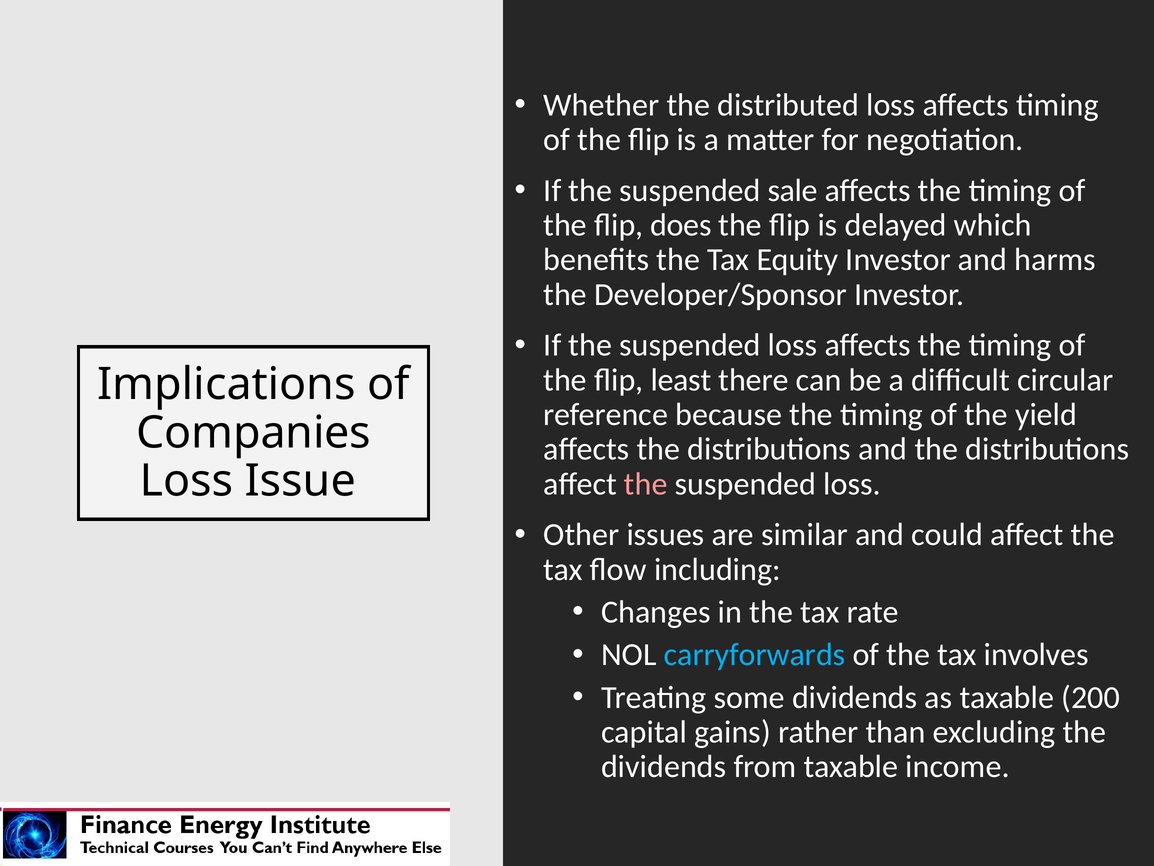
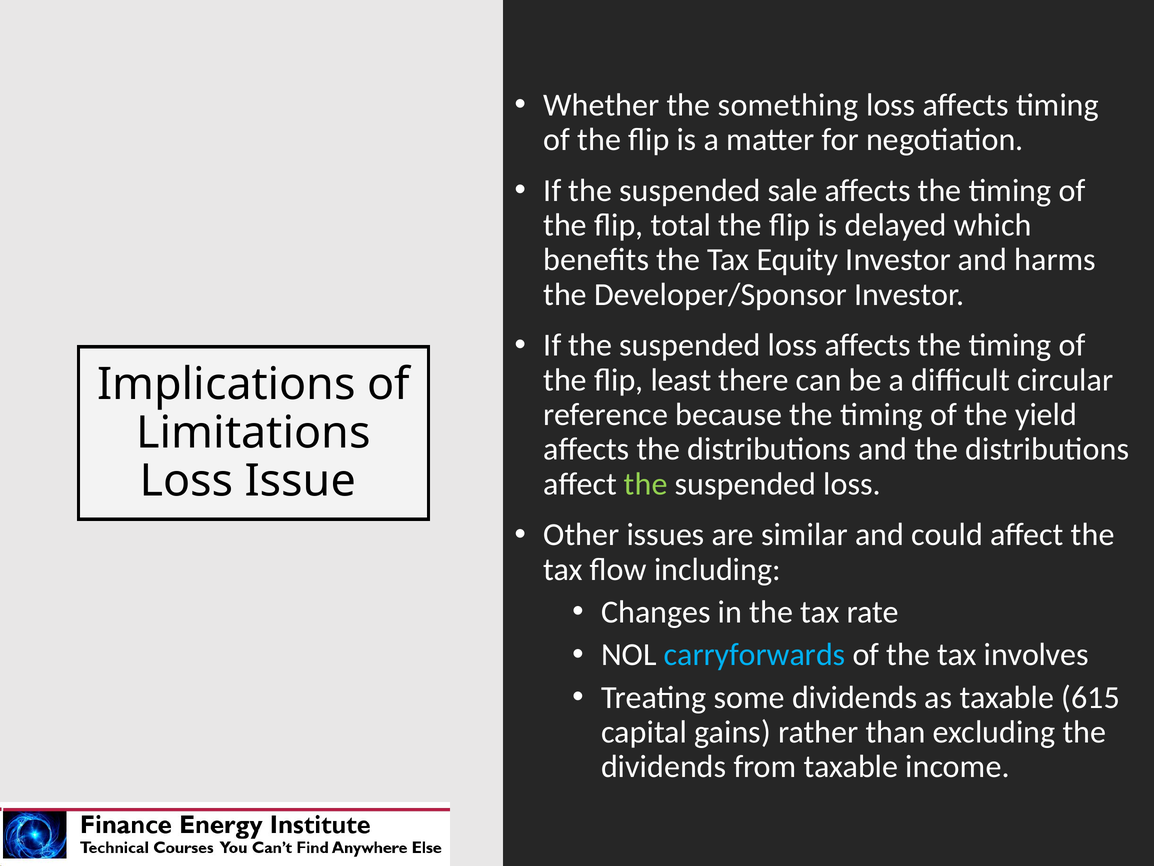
distributed: distributed -> something (788, 105)
does: does -> total (681, 225)
Companies: Companies -> Limitations (254, 432)
the colour: pink -> light green (646, 484)
200: 200 -> 615 (1091, 697)
